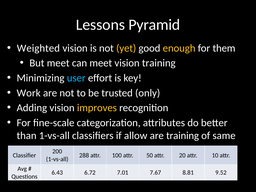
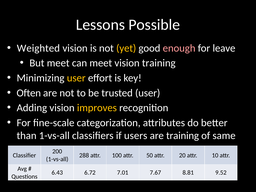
Pyramid: Pyramid -> Possible (154, 25)
enough colour: yellow -> pink (179, 48)
them: them -> leave (224, 48)
user colour: light blue -> yellow (76, 78)
Work: Work -> Often (29, 93)
trusted only: only -> user (148, 93)
allow: allow -> users (136, 136)
